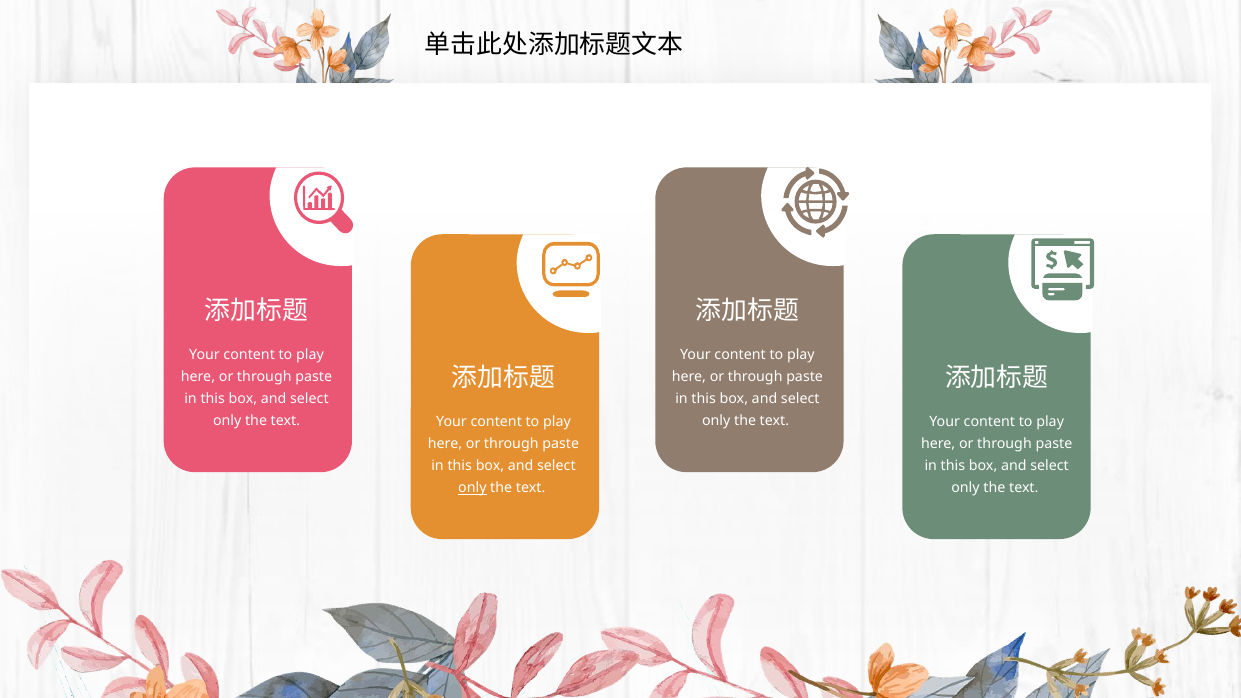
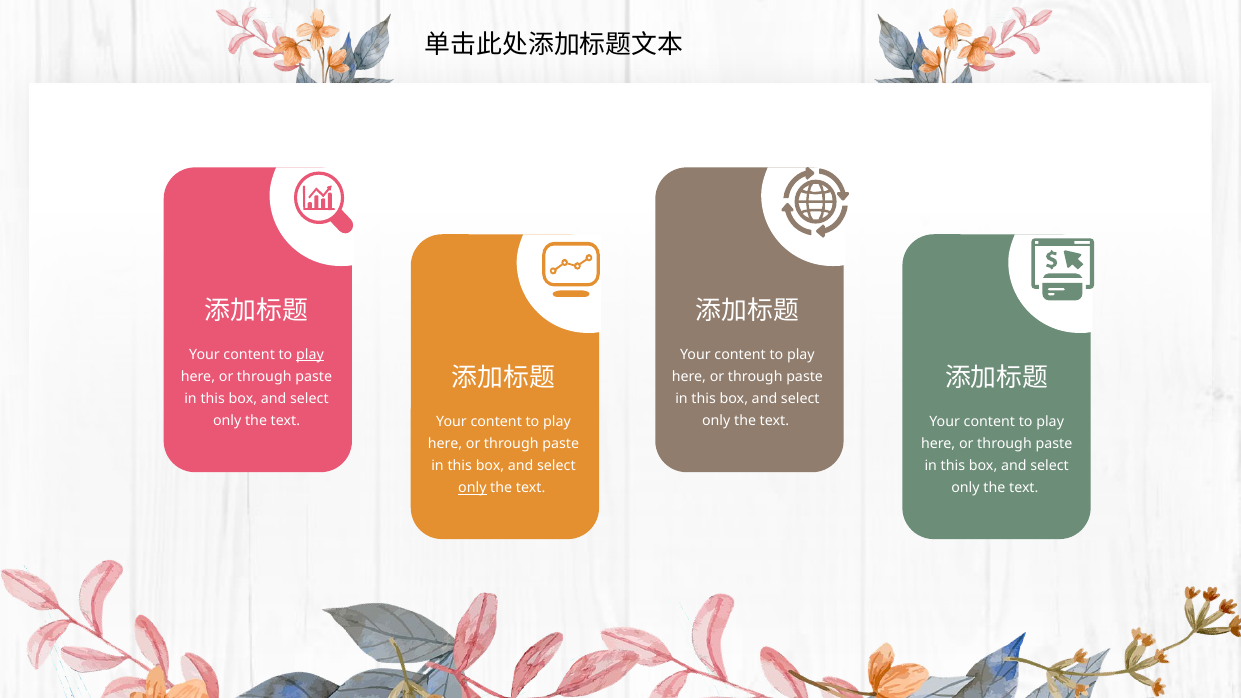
play underline: none -> present (310, 354)
